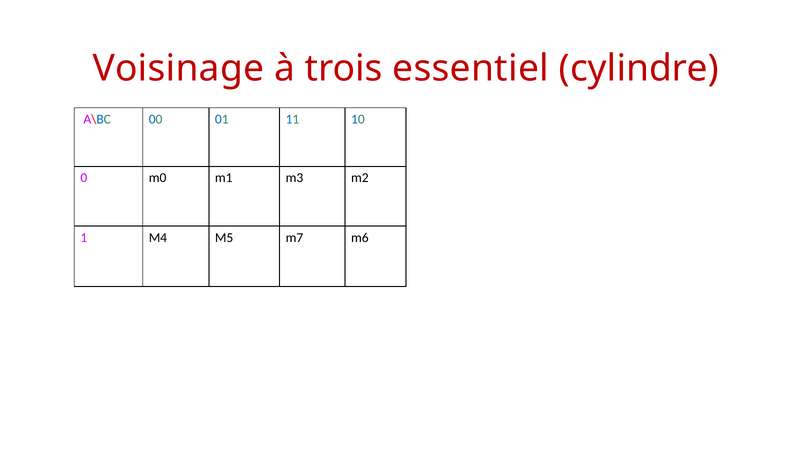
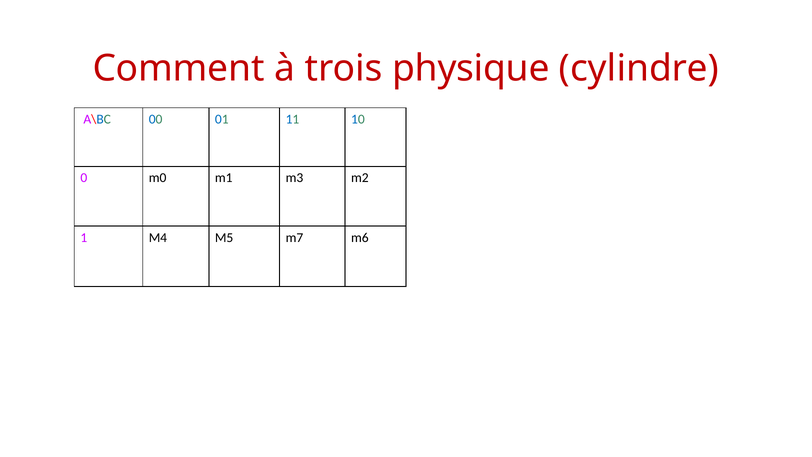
Voisinage: Voisinage -> Comment (179, 68)
essentiel: essentiel -> physique (471, 68)
